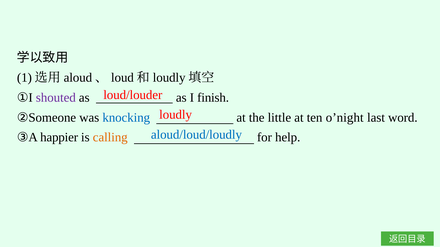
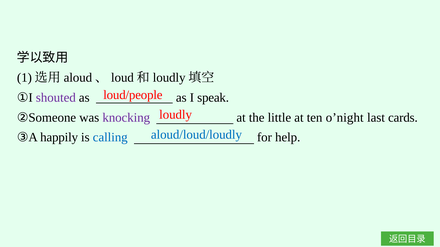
loud/louder: loud/louder -> loud/people (133, 95)
finish: finish -> speak (213, 98)
knocking colour: blue -> purple (126, 118)
word: word -> cards (403, 118)
happier: happier -> happily (59, 138)
calling colour: orange -> blue (110, 138)
